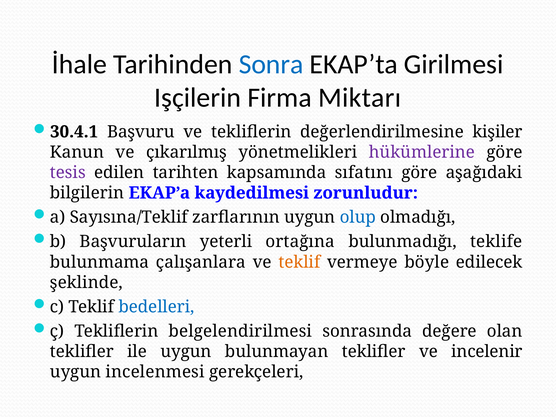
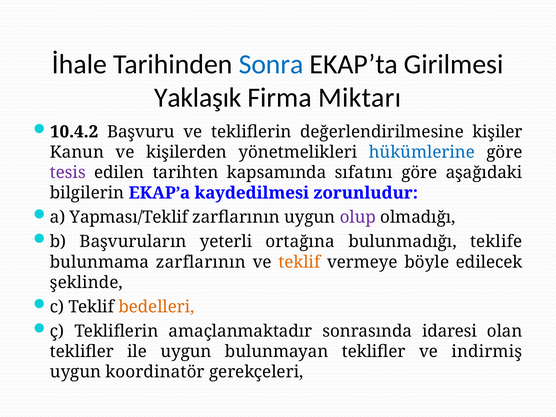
Işçilerin: Işçilerin -> Yaklaşık (198, 98)
30.4.1: 30.4.1 -> 10.4.2 (74, 132)
çıkarılmış: çıkarılmış -> kişilerden (187, 152)
hükümlerine colour: purple -> blue (422, 152)
Sayısına/Teklif: Sayısına/Teklif -> Yapması/Teklif (129, 217)
olup colour: blue -> purple (358, 217)
bulunmama çalışanlara: çalışanlara -> zarflarının (201, 262)
bedelleri colour: blue -> orange (156, 307)
belgelendirilmesi: belgelendirilmesi -> amaçlanmaktadır (240, 331)
değere: değere -> idaresi (450, 331)
incelenir: incelenir -> indirmiş (487, 352)
incelenmesi: incelenmesi -> koordinatör (155, 372)
